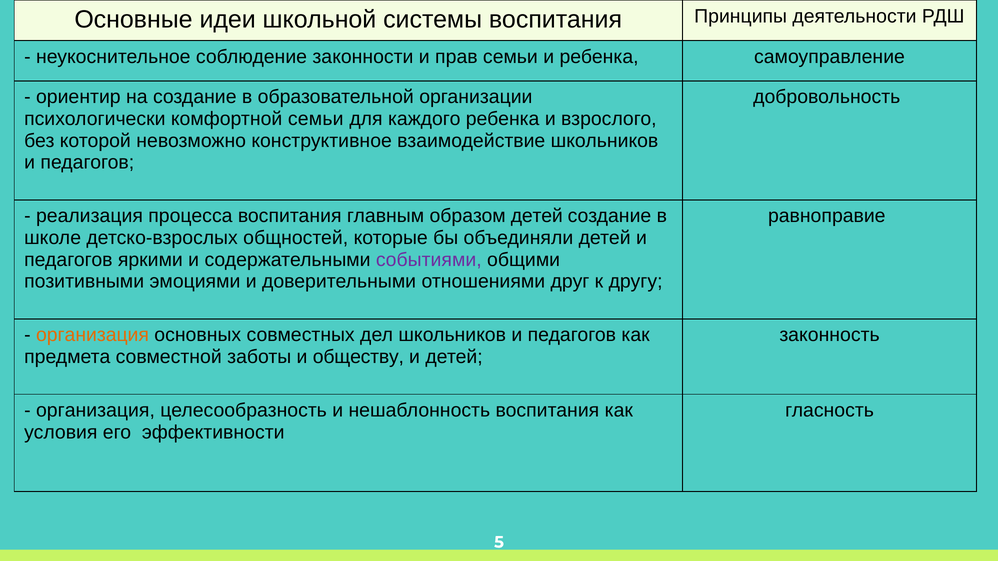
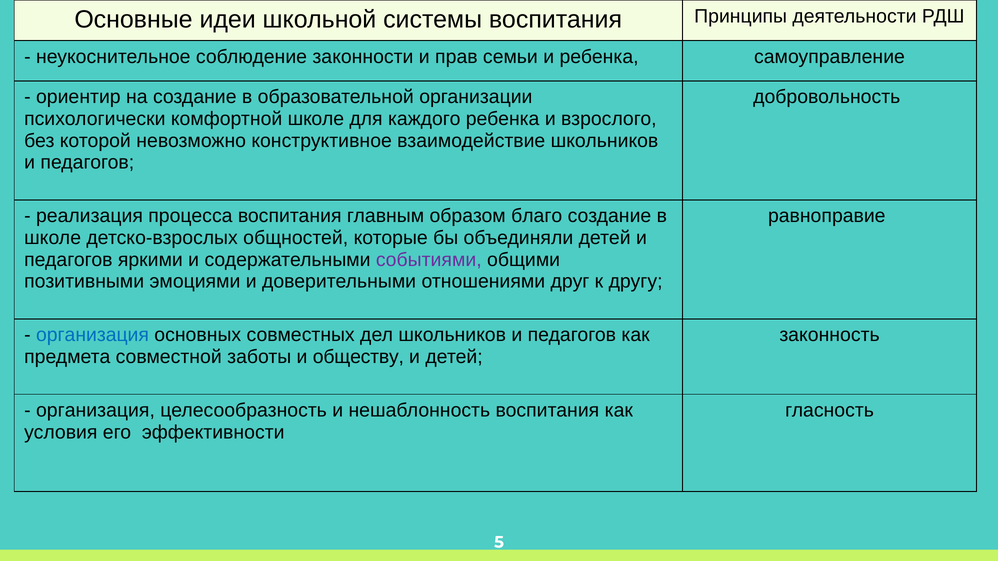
комфортной семьи: семьи -> школе (316, 119)
образом детей: детей -> благо (537, 216)
организация colour: orange -> blue (92, 335)
